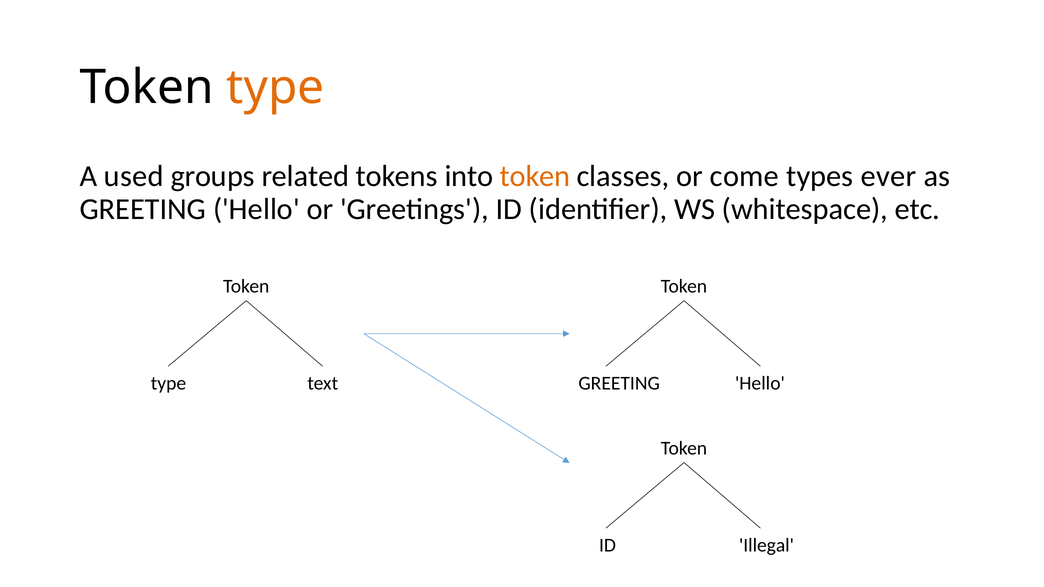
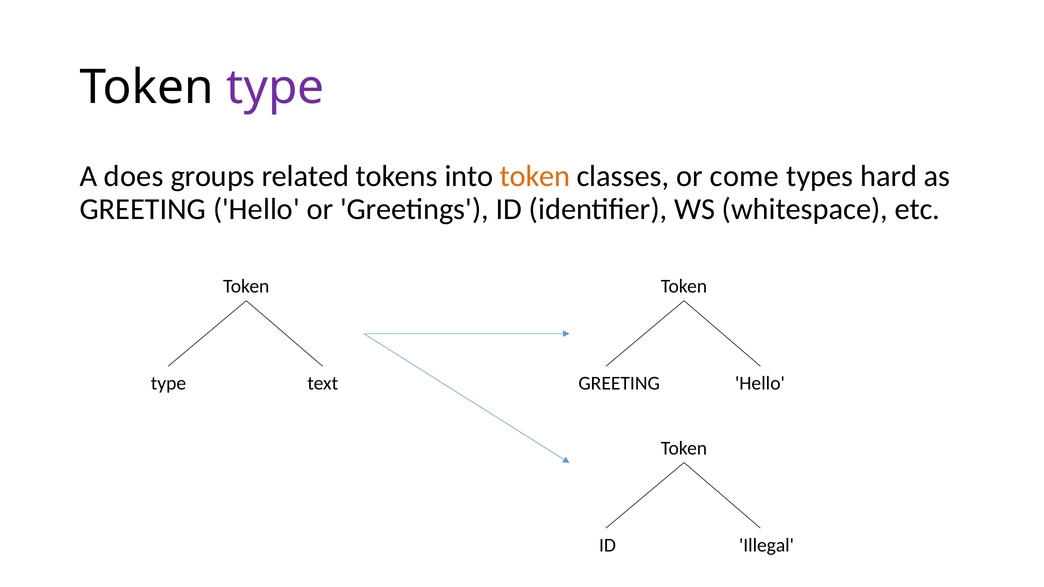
type colour: orange -> purple (275, 88)
used: used -> does (134, 176)
ever: ever -> hard (889, 176)
